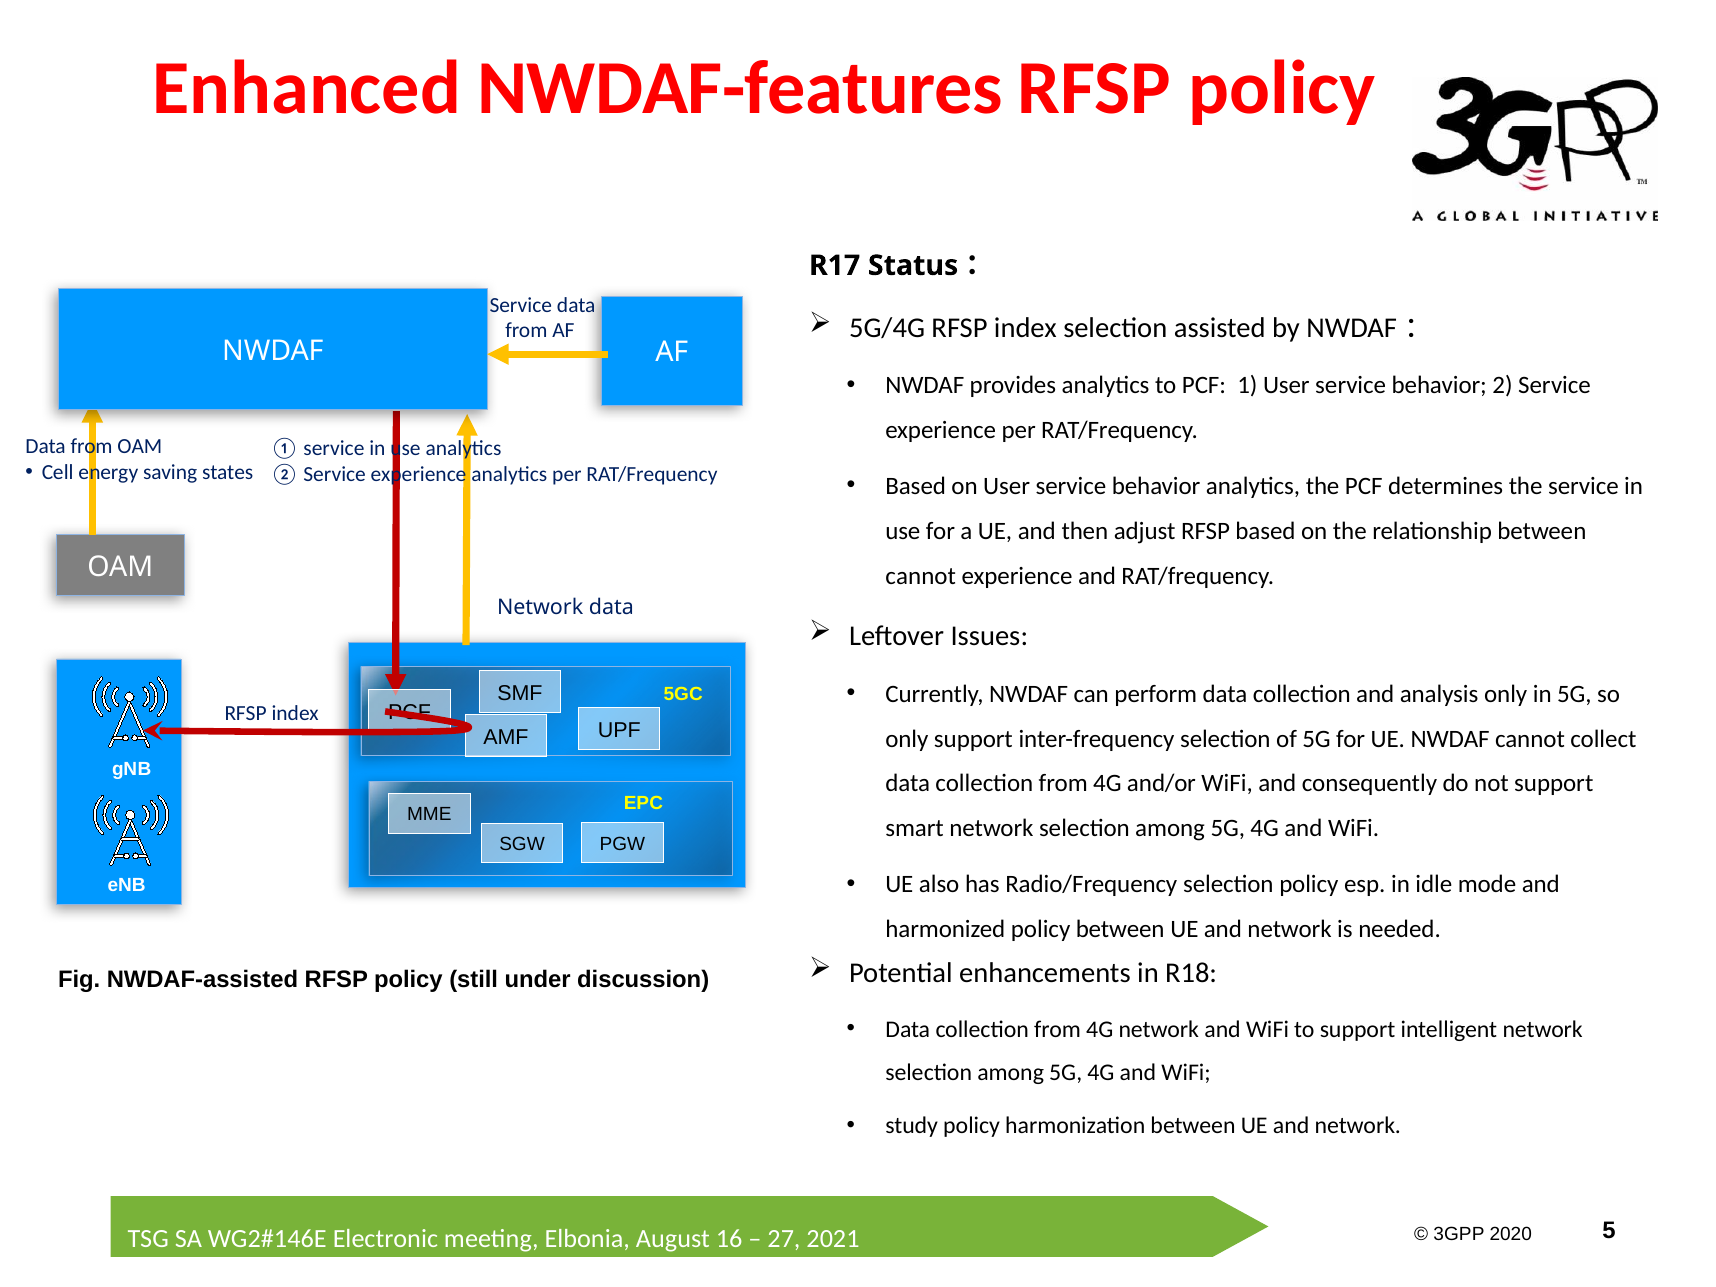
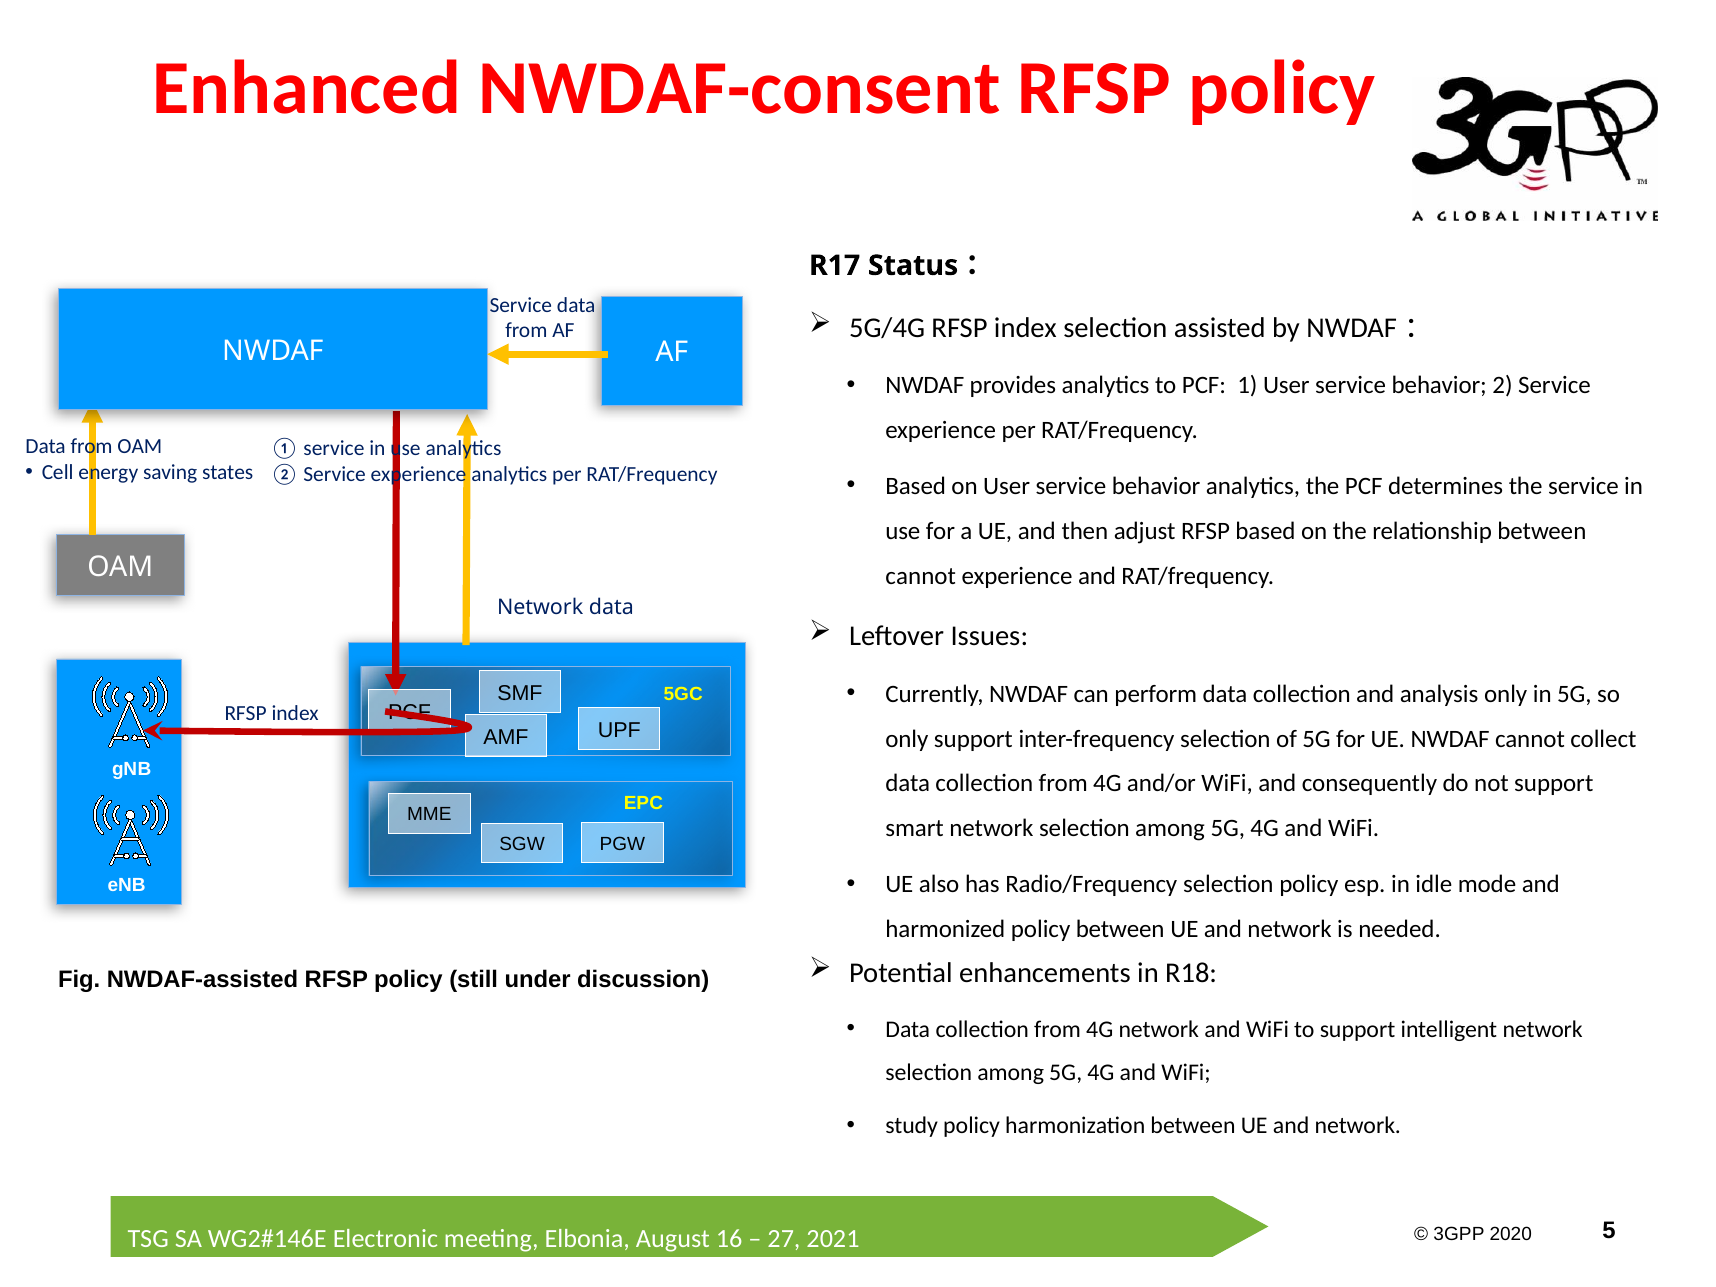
NWDAF-features: NWDAF-features -> NWDAF-consent (740, 89)
